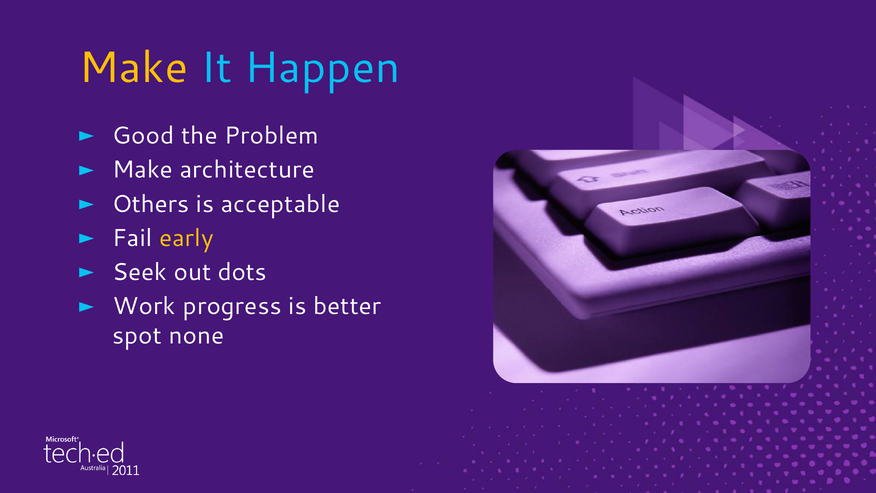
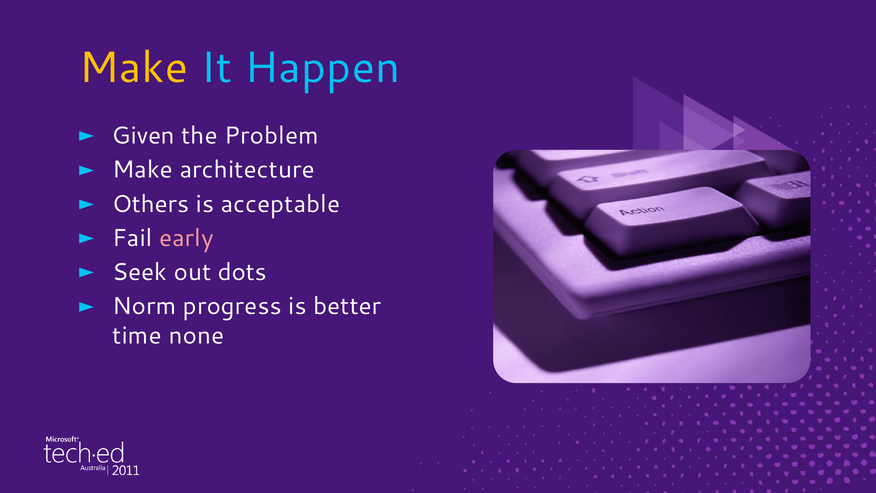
Good: Good -> Given (143, 136)
early colour: yellow -> pink (186, 238)
Work: Work -> Norm (144, 306)
spot: spot -> time (137, 336)
